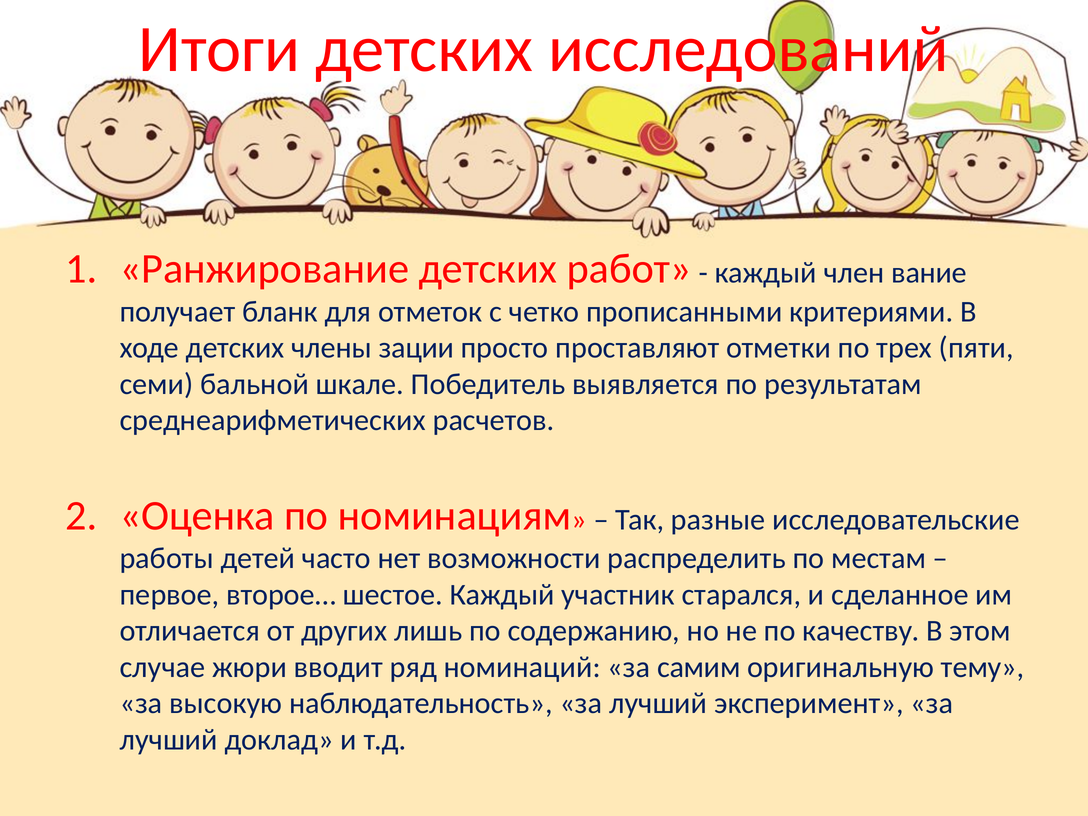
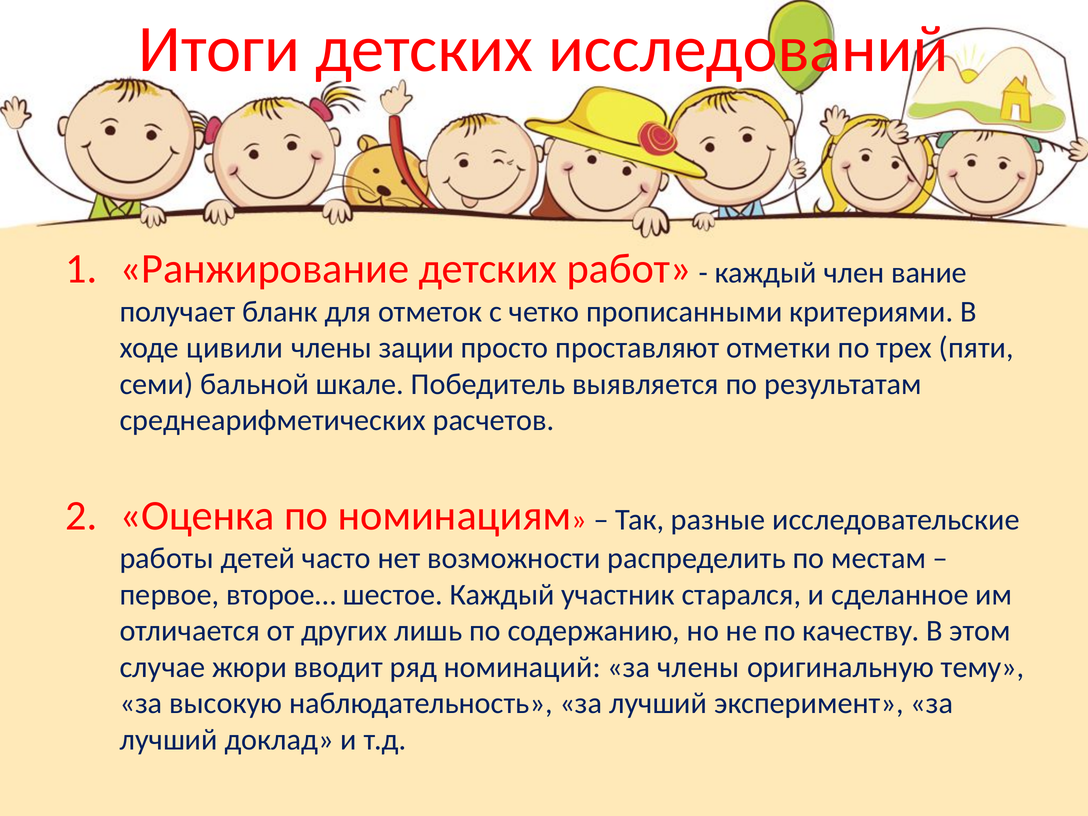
ходе детских: детских -> цивили (235, 348)
за самим: самим -> члены (699, 667)
